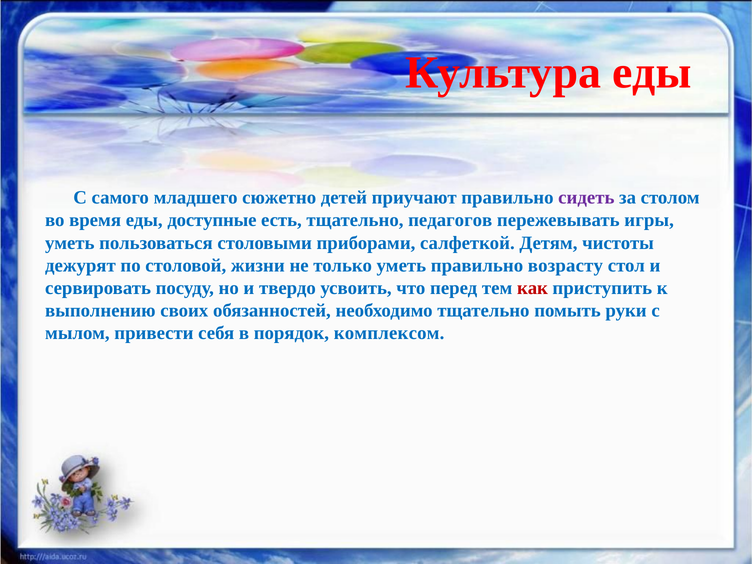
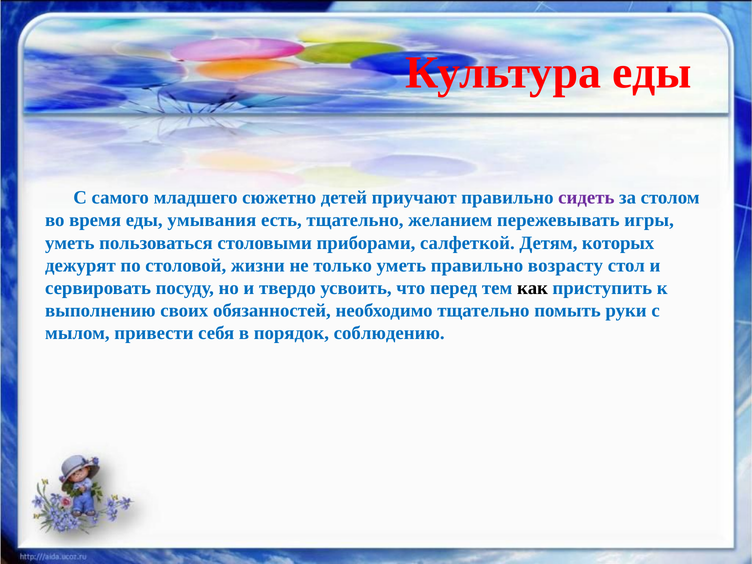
доступные: доступные -> умывания (212, 220)
педагогов: педагогов -> желанием (450, 220)
чистоты: чистоты -> которых (618, 243)
как colour: red -> black (532, 288)
комплексом: комплексом -> соблюдению (389, 333)
